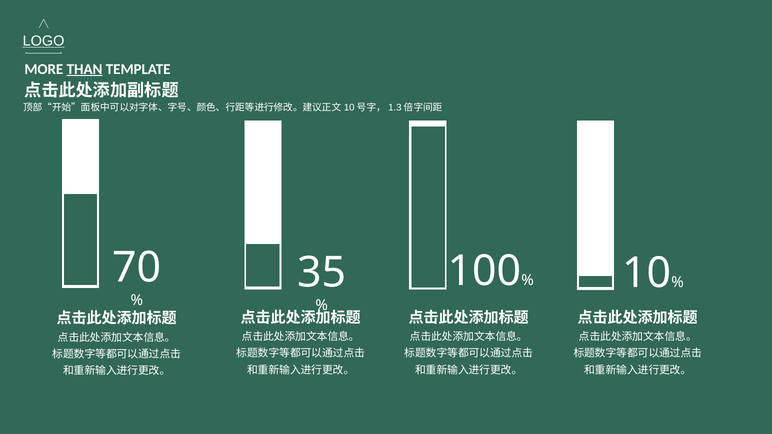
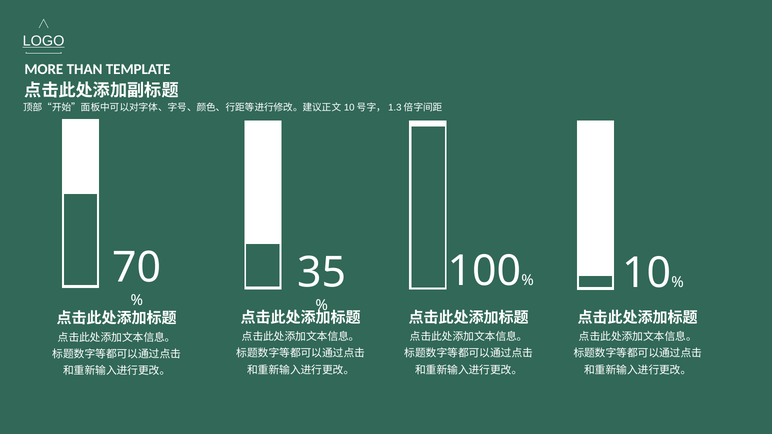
THAN underline: present -> none (85, 69)
